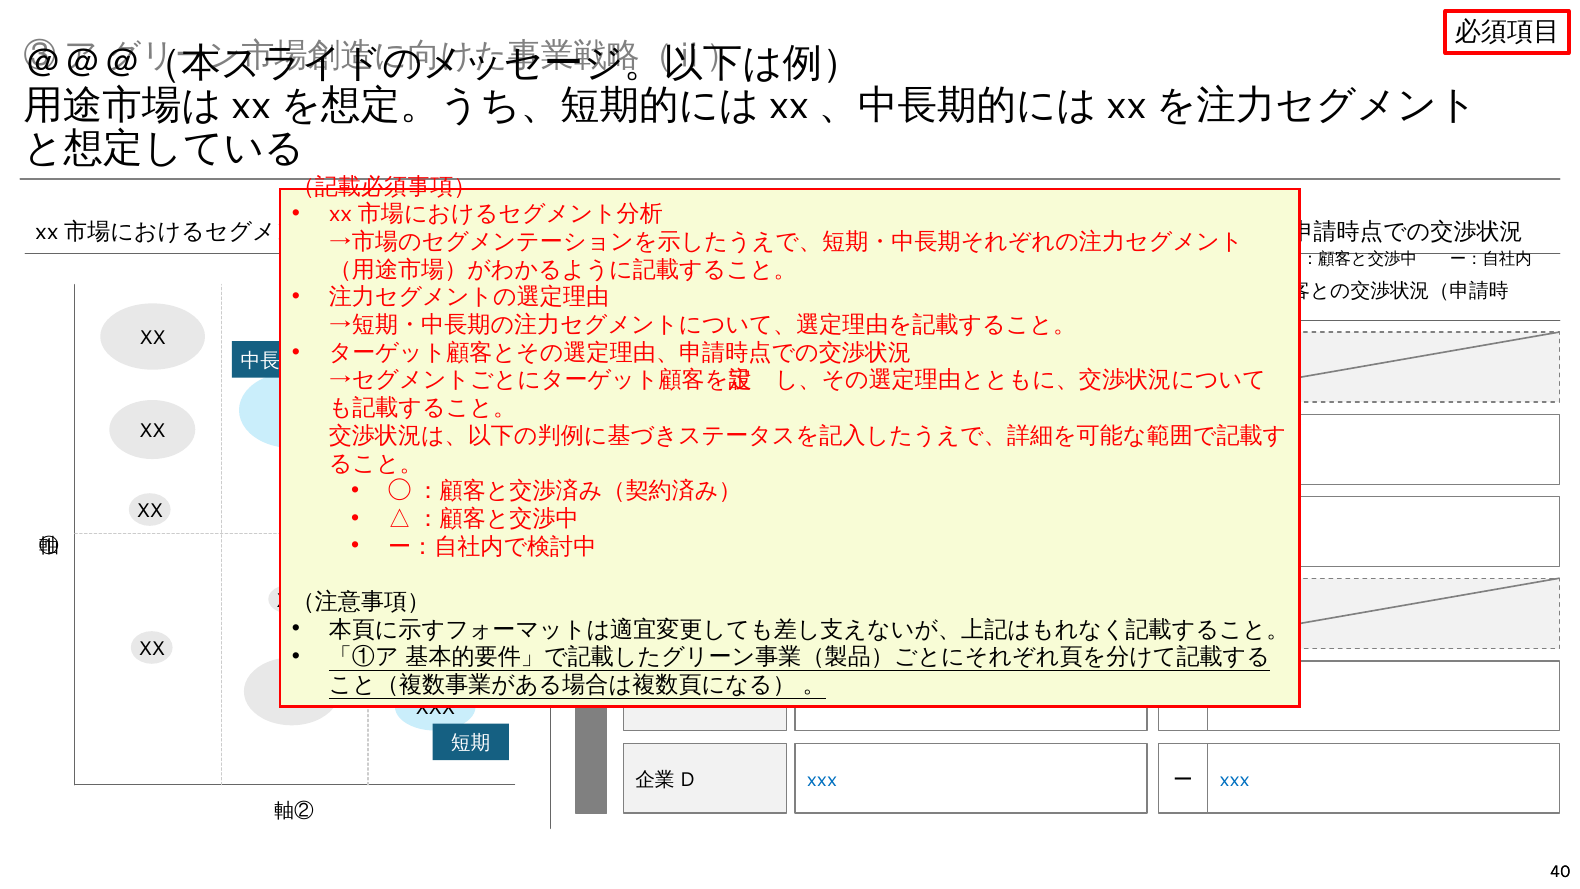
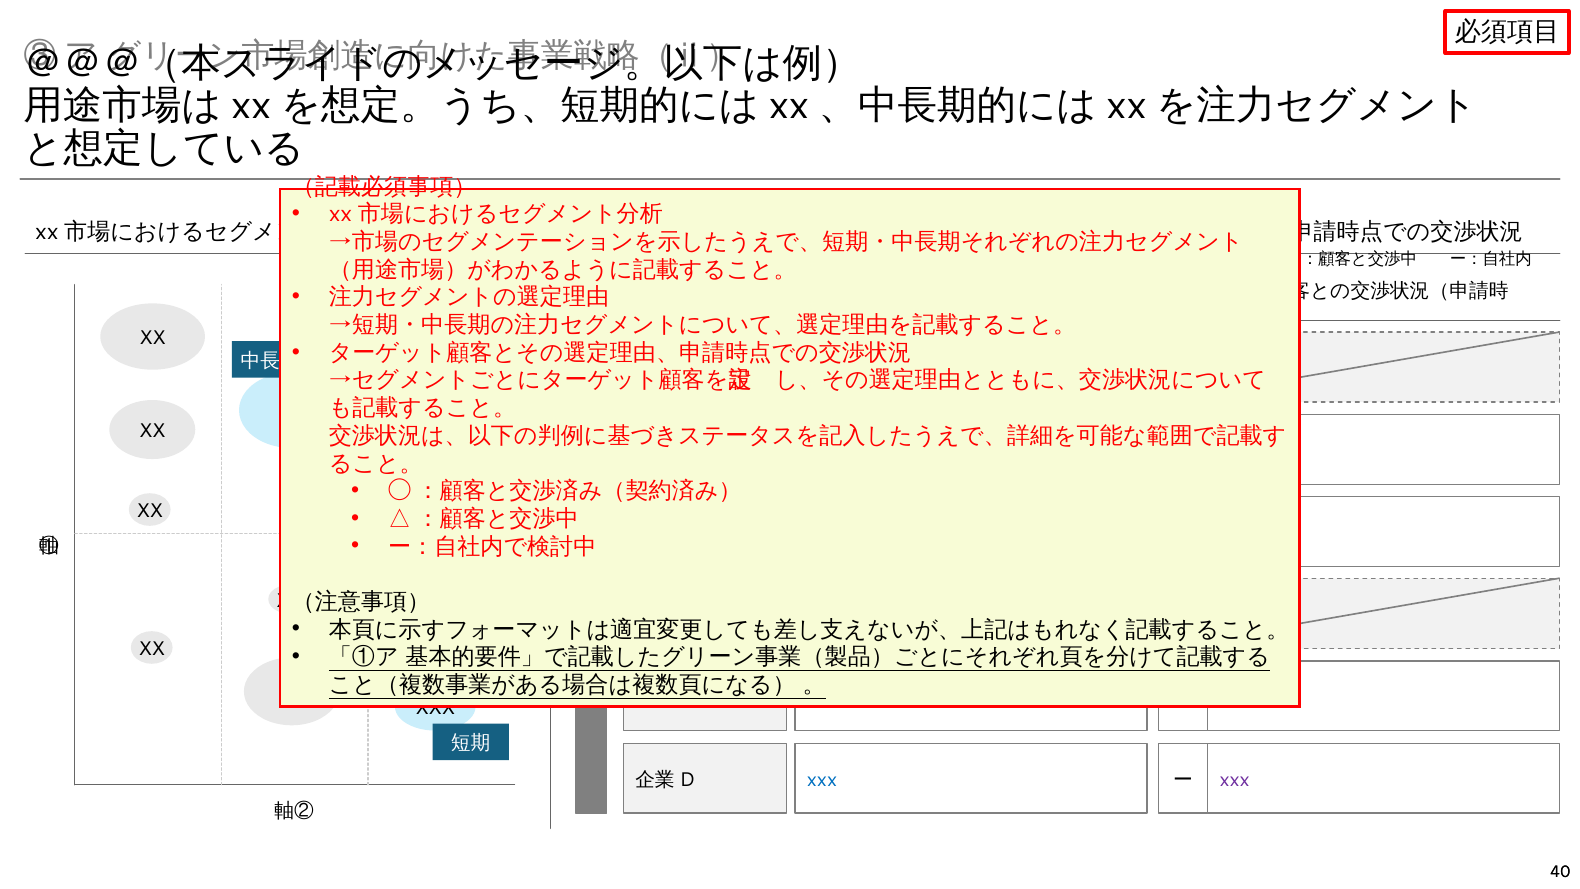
xxx colour: blue -> purple (1235, 779)
